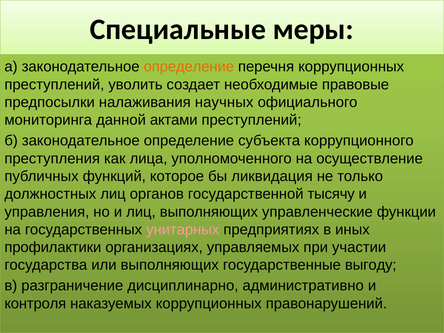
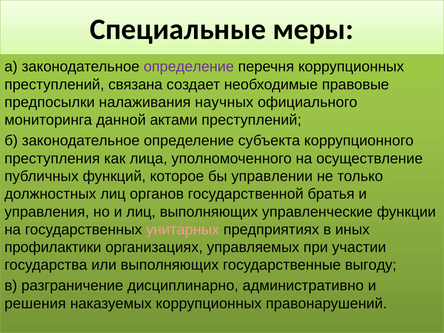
определение colour: orange -> purple (189, 67)
уволить: уволить -> связана (135, 85)
ликвидация: ликвидация -> управлении (272, 176)
тысячу: тысячу -> братья (331, 194)
контроля: контроля -> решения (35, 304)
